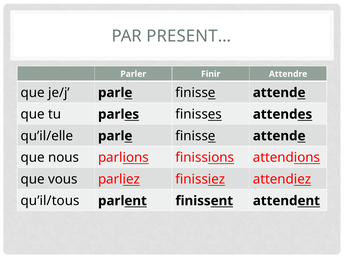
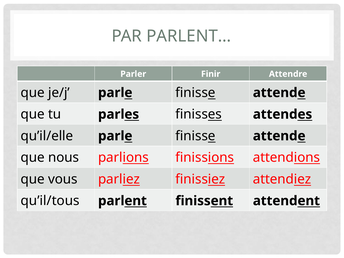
PRESENT…: PRESENT… -> PARLENT… (189, 36)
